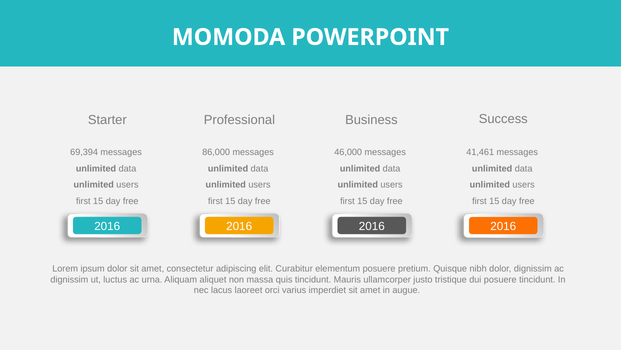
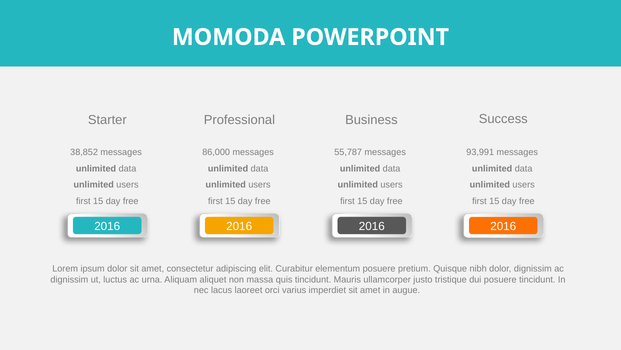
69,394: 69,394 -> 38,852 (84, 152)
46,000: 46,000 -> 55,787 (348, 152)
41,461: 41,461 -> 93,991 (480, 152)
